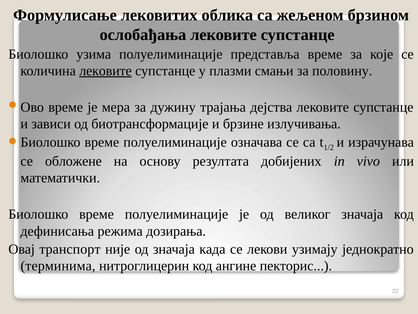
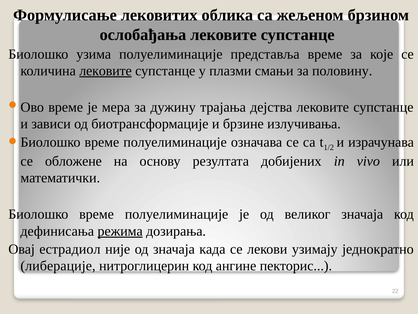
режима underline: none -> present (120, 231)
транспорт: транспорт -> естрадиол (70, 249)
терминима: терминима -> либерације (58, 266)
